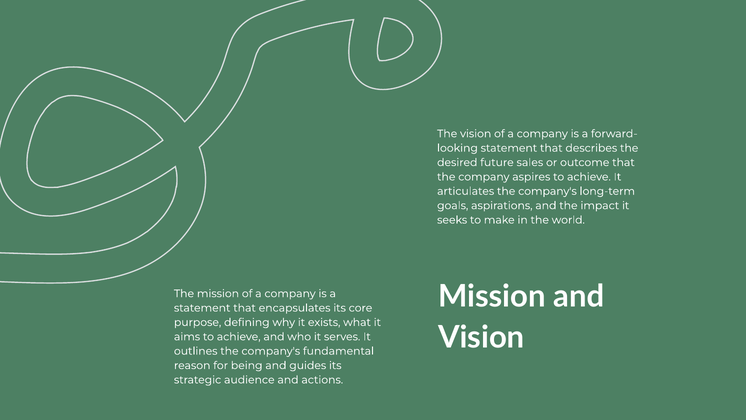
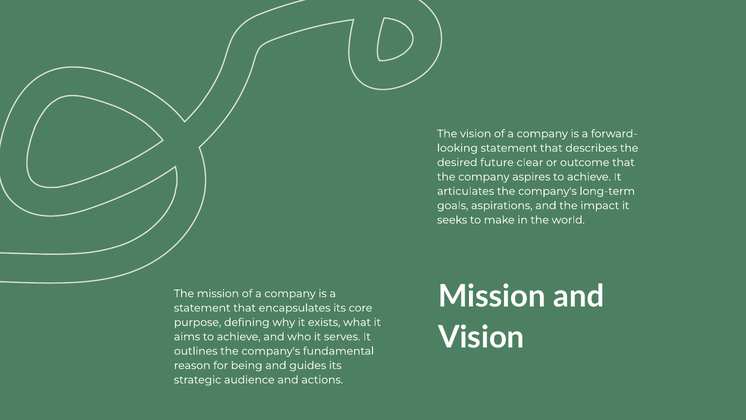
sales: sales -> clear (530, 162)
